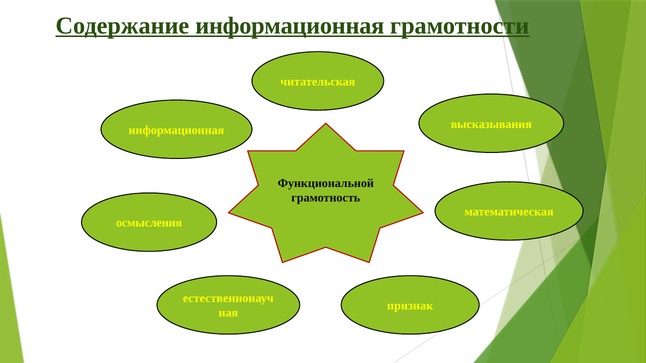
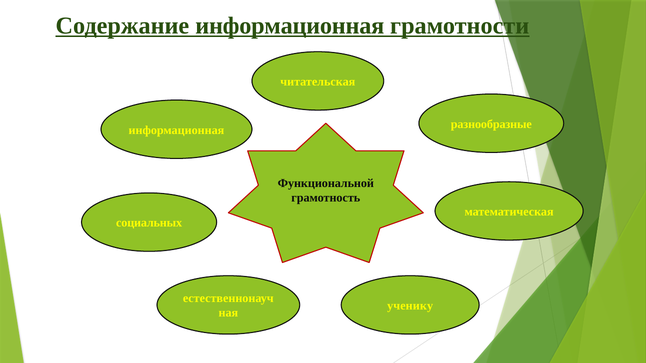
высказывания: высказывания -> разнообразные (491, 124)
осмысления: осмысления -> социальных (149, 223)
признак: признак -> ученику (410, 306)
